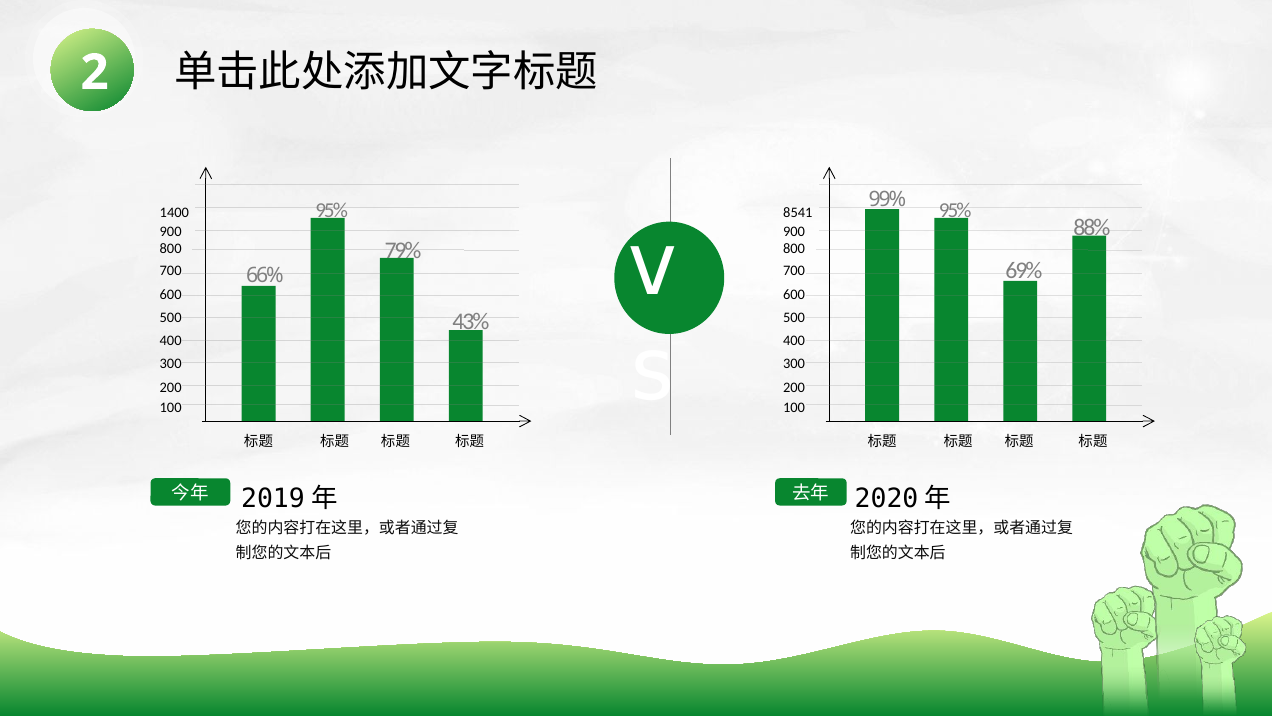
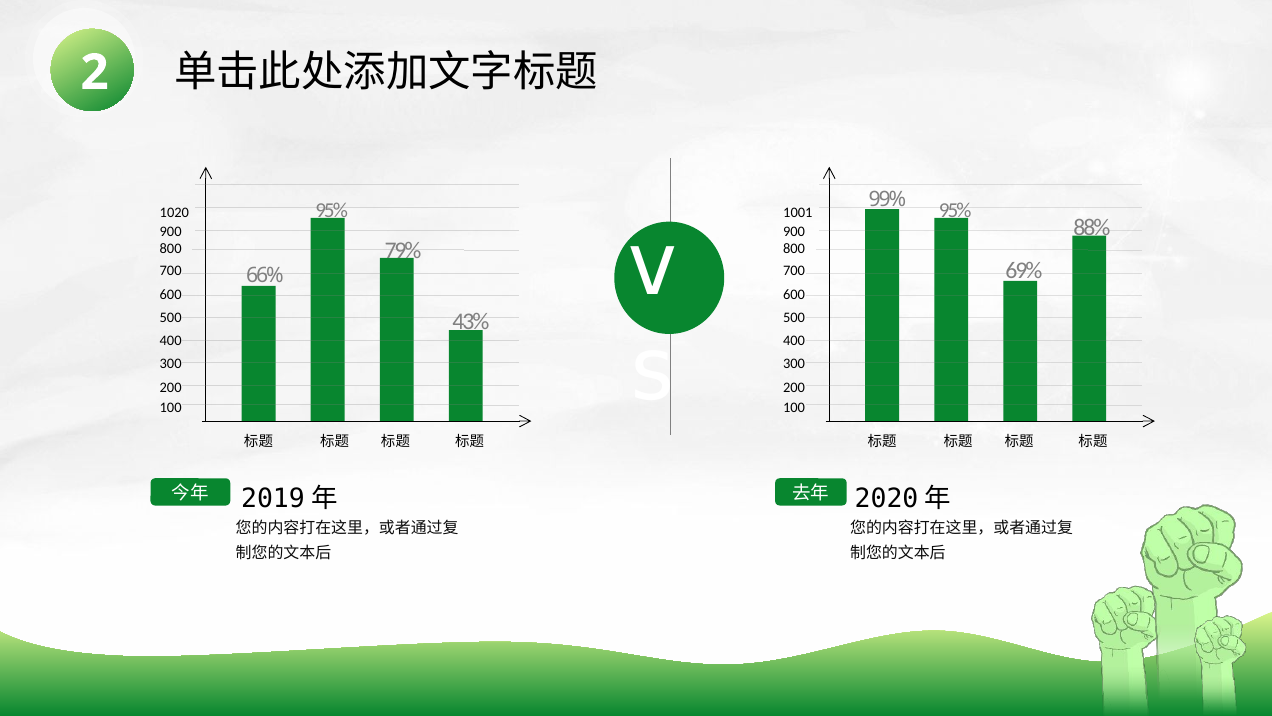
1400: 1400 -> 1020 (174, 213)
8541: 8541 -> 1001 (798, 213)
